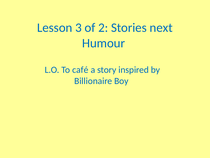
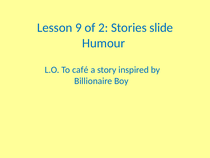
3: 3 -> 9 (79, 28)
next: next -> slide (161, 28)
